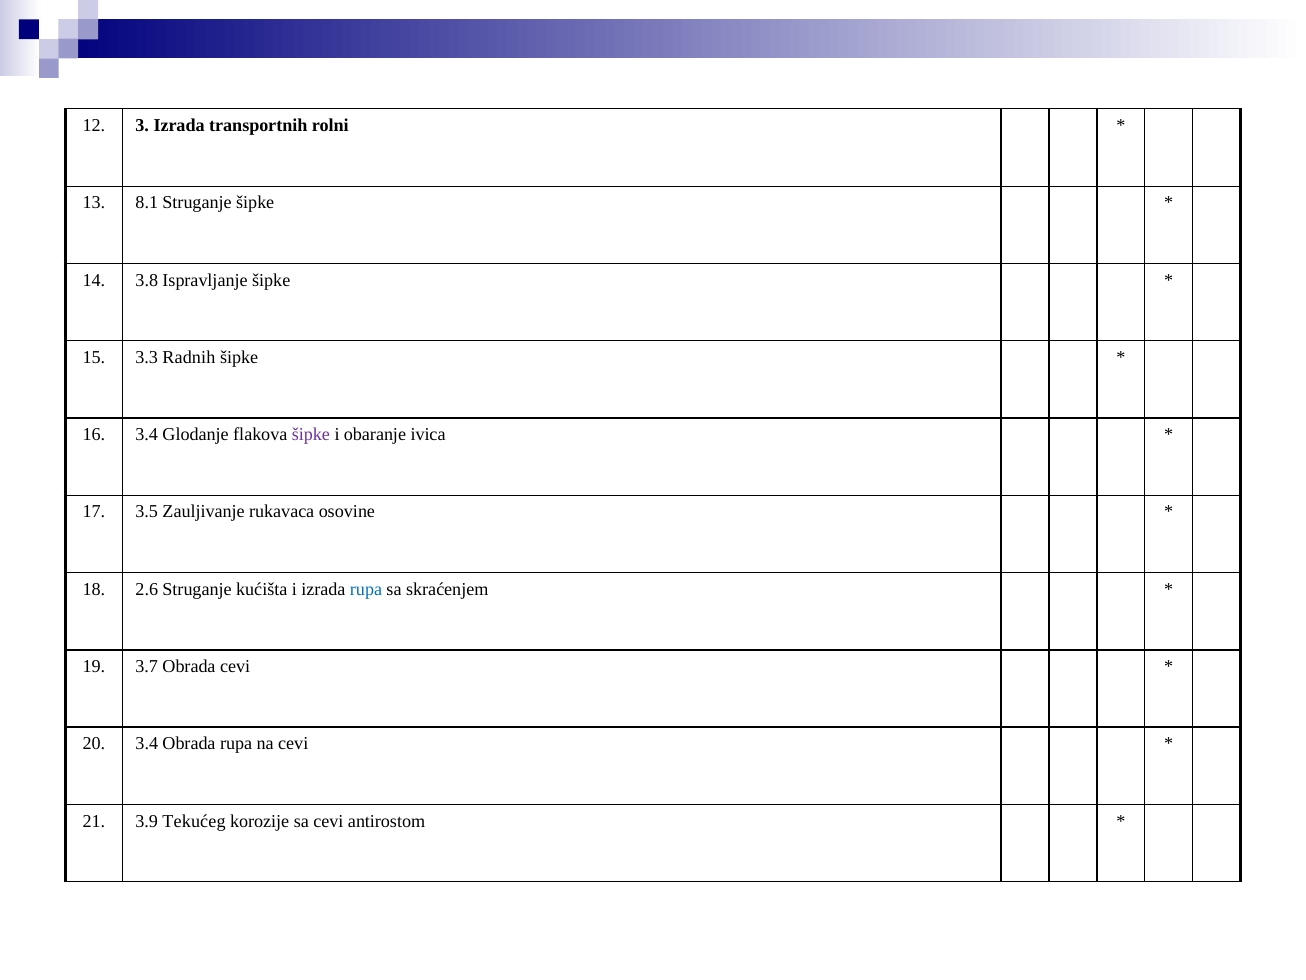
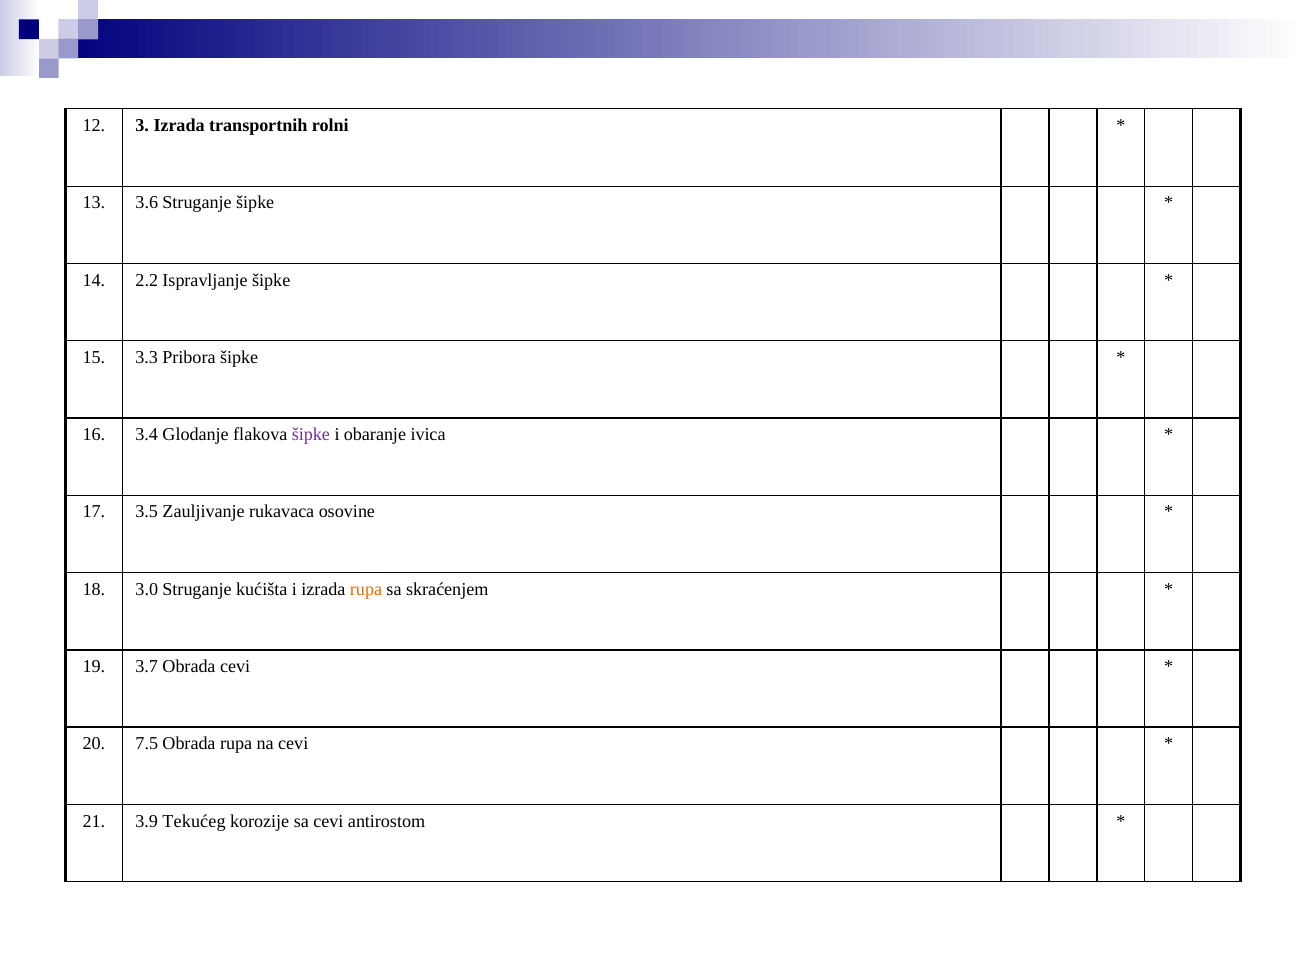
8.1: 8.1 -> 3.6 (147, 203)
3.8: 3.8 -> 2.2 (147, 280)
Radnih: Radnih -> Pribora (189, 357)
2.6: 2.6 -> 3.0 (147, 589)
rupa colour: blue -> orange (366, 589)
20 3.4: 3.4 -> 7.5 (147, 743)
